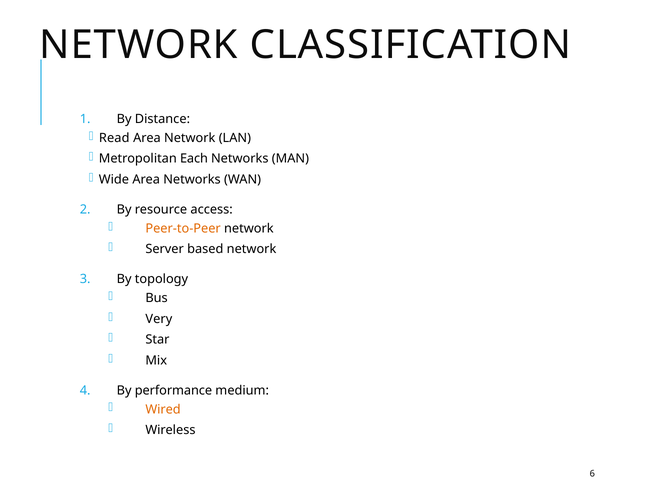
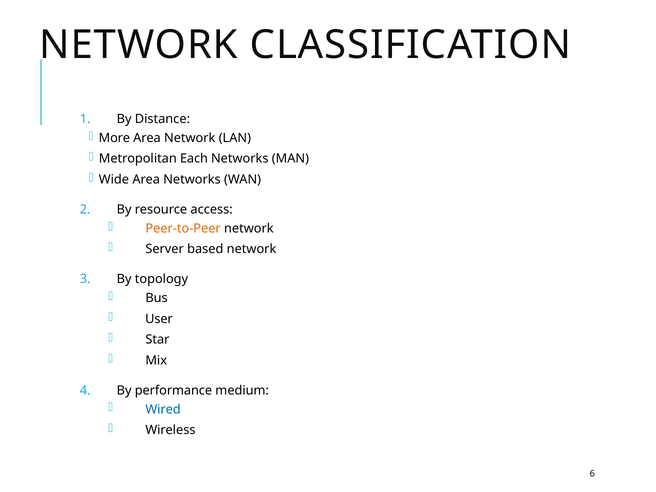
Read: Read -> More (114, 138)
Very: Very -> User (159, 319)
Wired colour: orange -> blue (163, 409)
